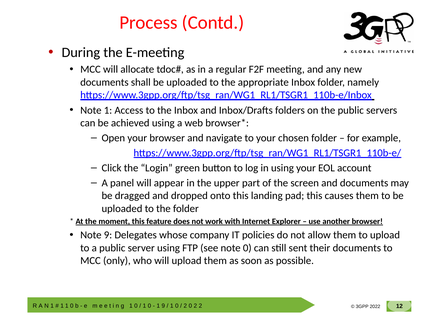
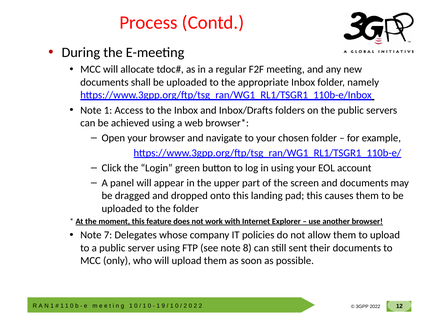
Note 9: 9 -> 7 (108, 235)
note 0: 0 -> 8 (247, 248)
